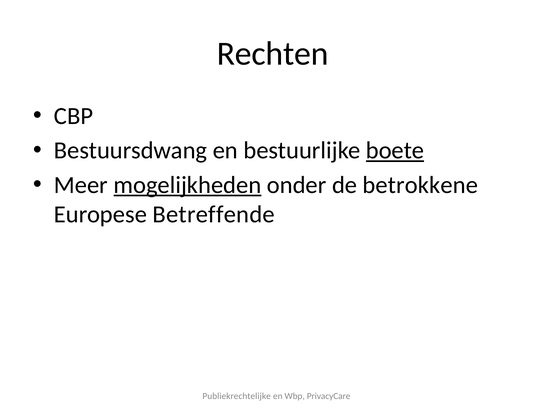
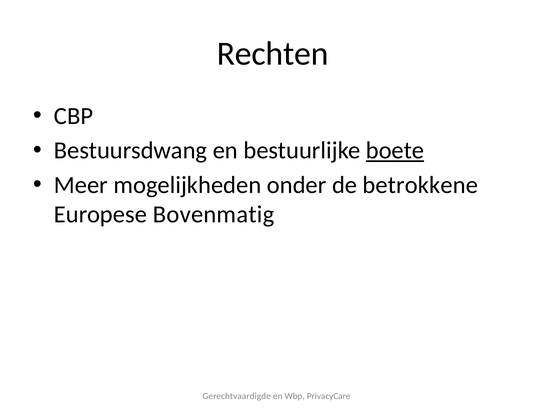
mogelijkheden underline: present -> none (187, 185)
Betreffende: Betreffende -> Bovenmatig (214, 214)
Publiekrechtelijke: Publiekrechtelijke -> Gerechtvaardigde (237, 396)
